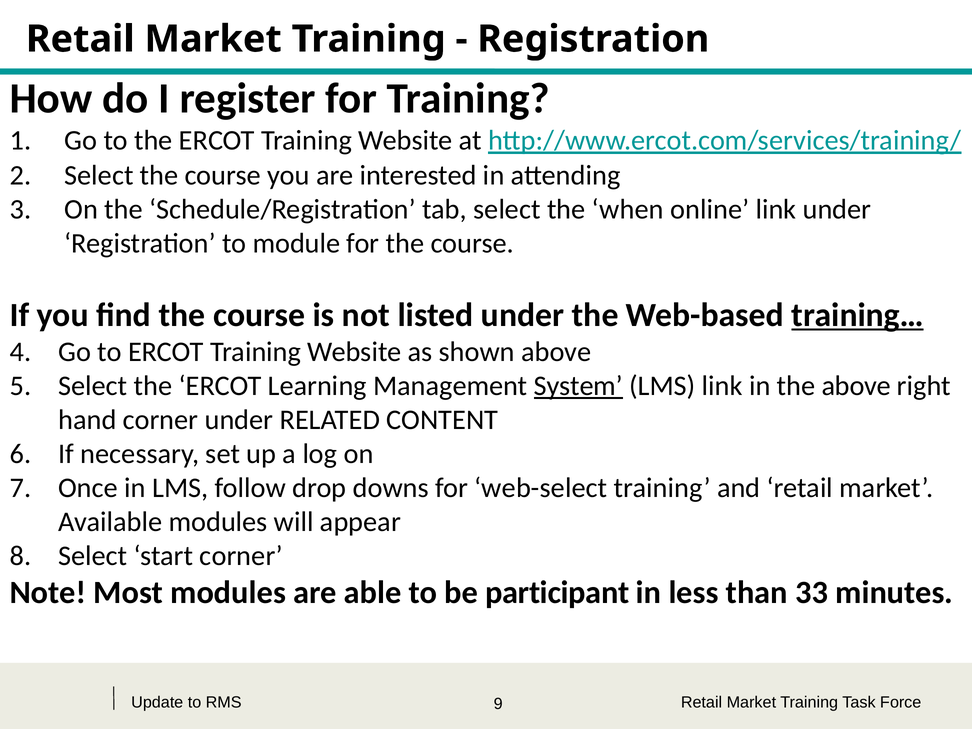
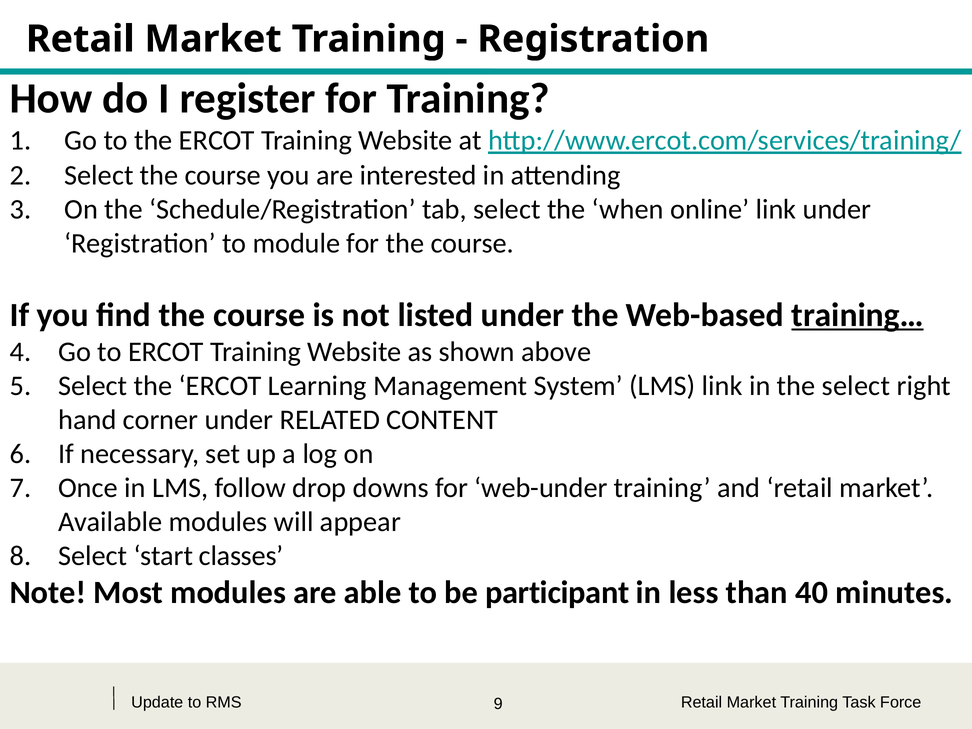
System underline: present -> none (578, 386)
the above: above -> select (856, 386)
web-select: web-select -> web-under (541, 488)
start corner: corner -> classes (241, 556)
33: 33 -> 40 (812, 593)
